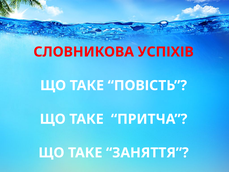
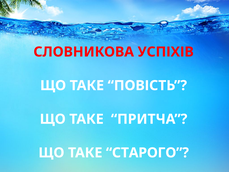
ЗАНЯТТЯ: ЗАНЯТТЯ -> СТАРОГО (147, 153)
